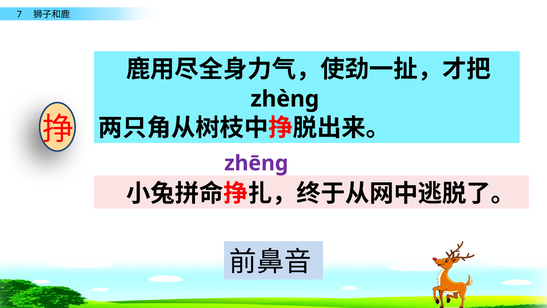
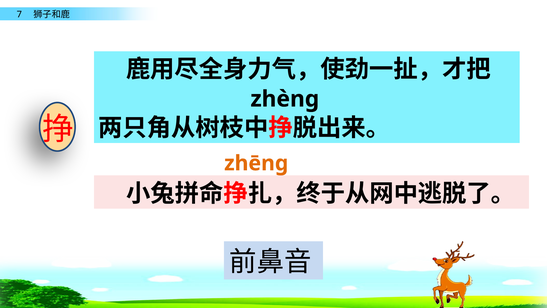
zhēng colour: purple -> orange (256, 163)
